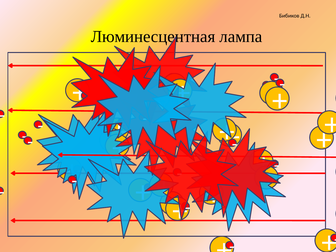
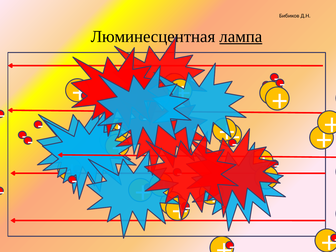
лампа underline: none -> present (241, 37)
